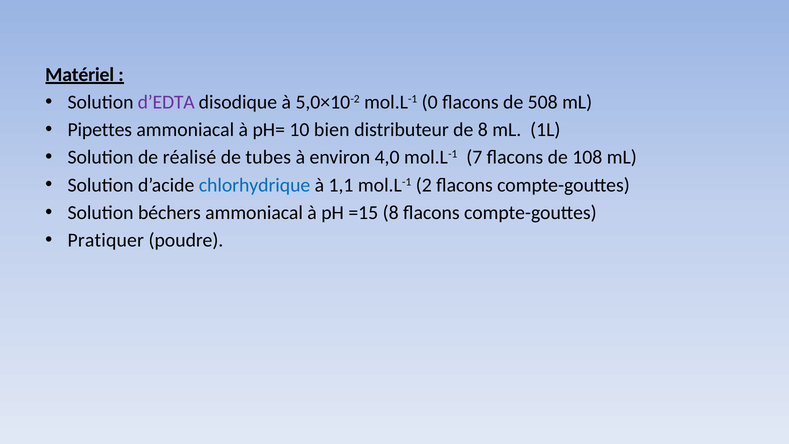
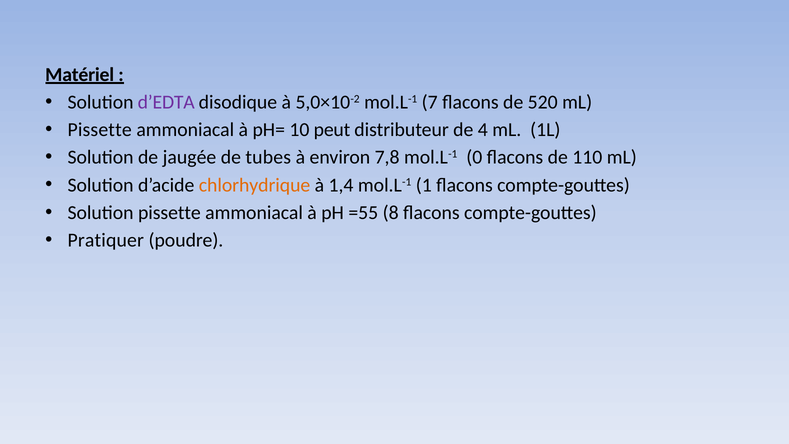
0: 0 -> 7 (430, 102)
508: 508 -> 520 (543, 102)
Pipettes: Pipettes -> Pissette (100, 130)
bien: bien -> peut (332, 130)
de 8: 8 -> 4 (483, 130)
réalisé: réalisé -> jaugée (189, 157)
4,0: 4,0 -> 7,8 (387, 157)
7: 7 -> 0 (474, 157)
108: 108 -> 110 (587, 157)
chlorhydrique colour: blue -> orange (255, 185)
1,1: 1,1 -> 1,4 (341, 185)
2: 2 -> 1 (424, 185)
Solution béchers: béchers -> pissette (169, 213)
=15: =15 -> =55 (363, 213)
